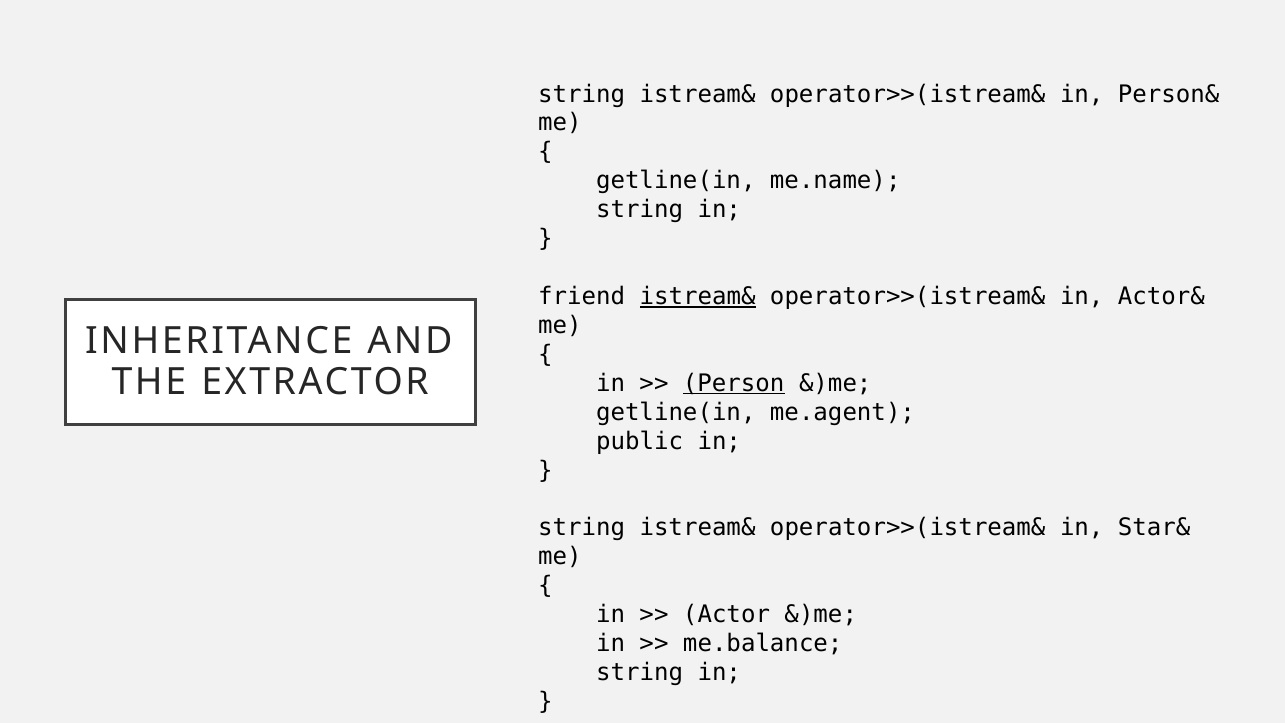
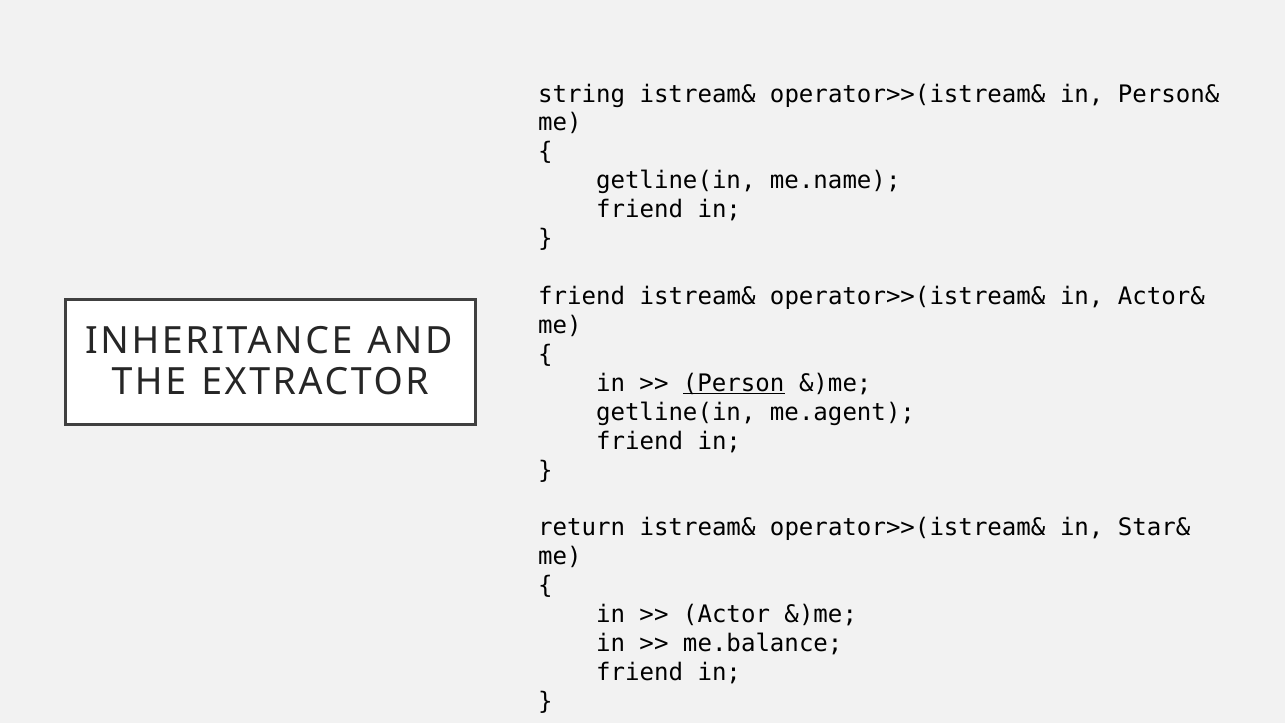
string: string -> friend (640, 210)
istream& underline: present -> none (698, 296)
public: public -> friend (640, 441)
string: string -> return (582, 528)
string: string -> friend (640, 672)
